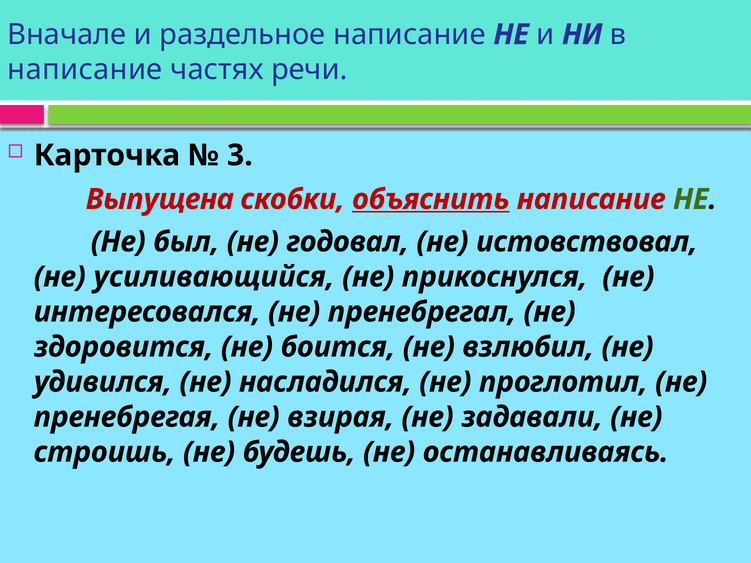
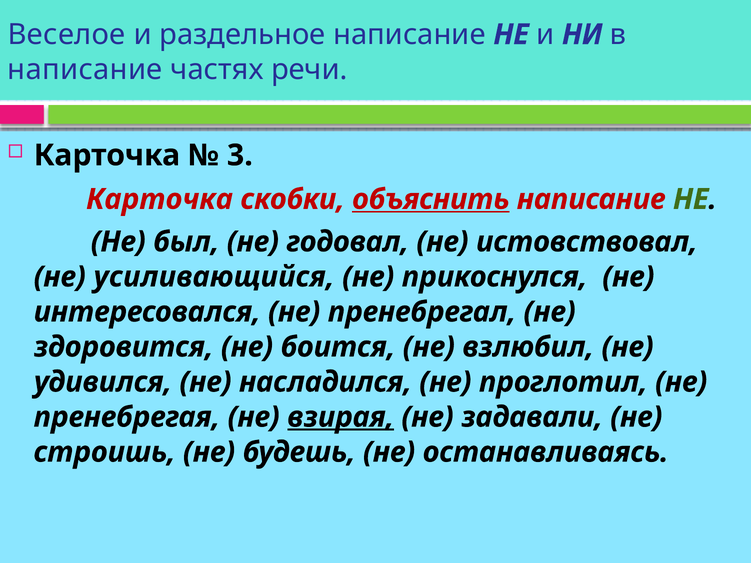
Вначале: Вначале -> Веселое (67, 35)
Выпущена: Выпущена -> Карточка (160, 199)
взирая underline: none -> present (341, 417)
